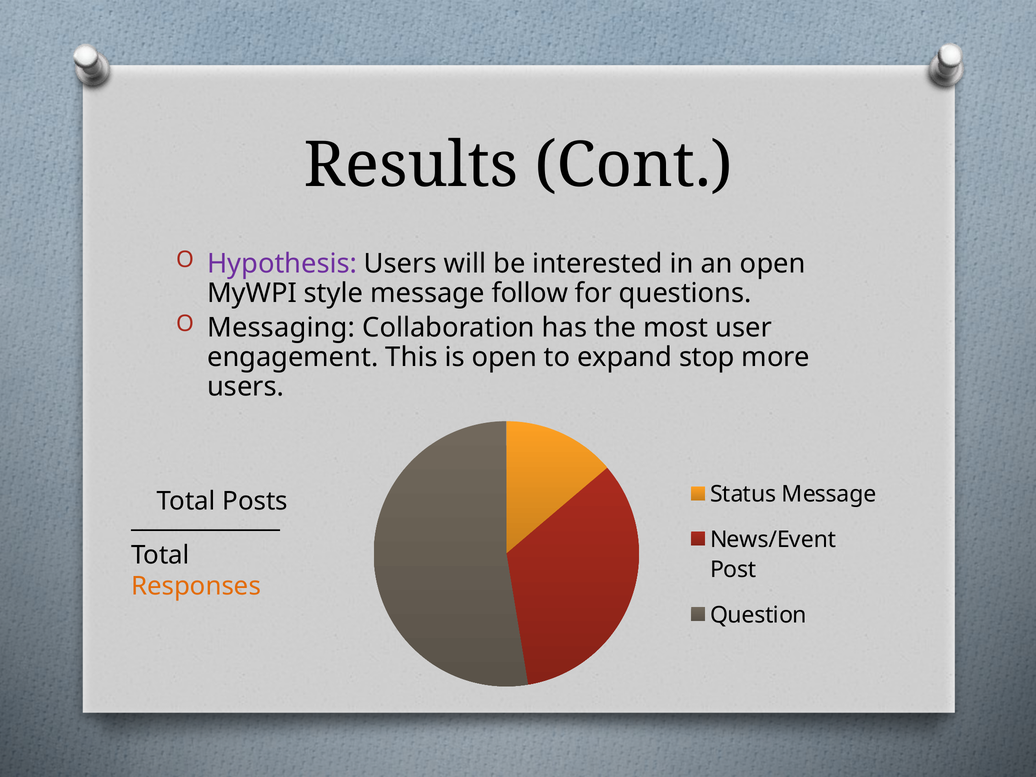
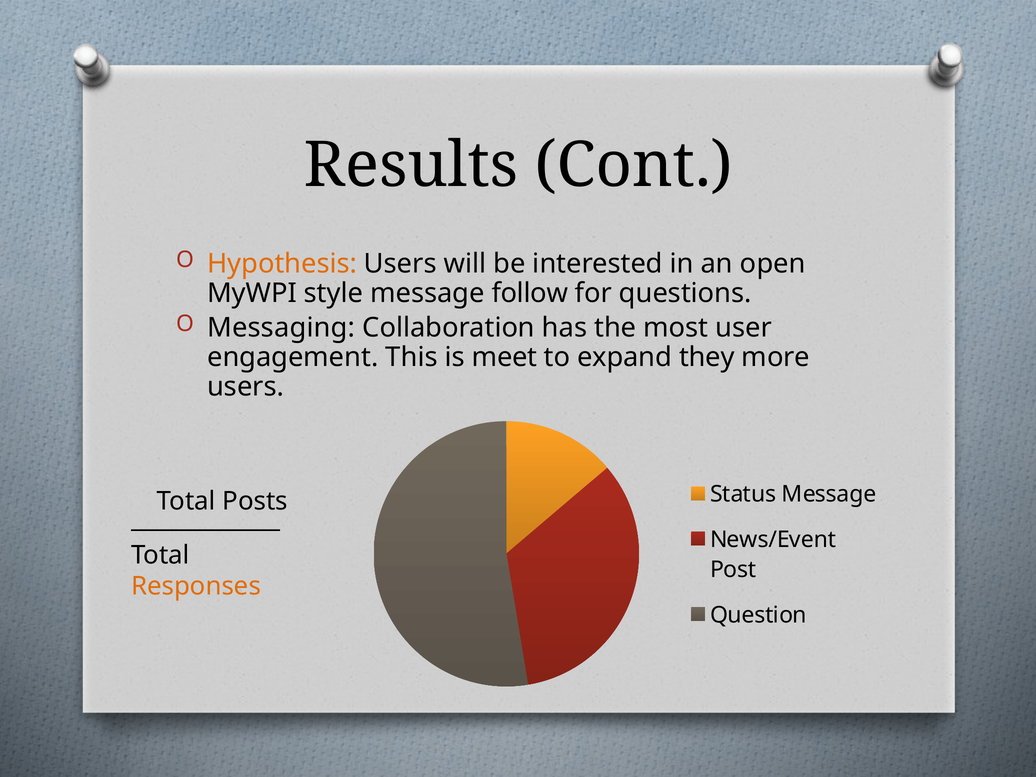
Hypothesis colour: purple -> orange (282, 264)
is open: open -> meet (504, 357)
stop: stop -> they (707, 357)
